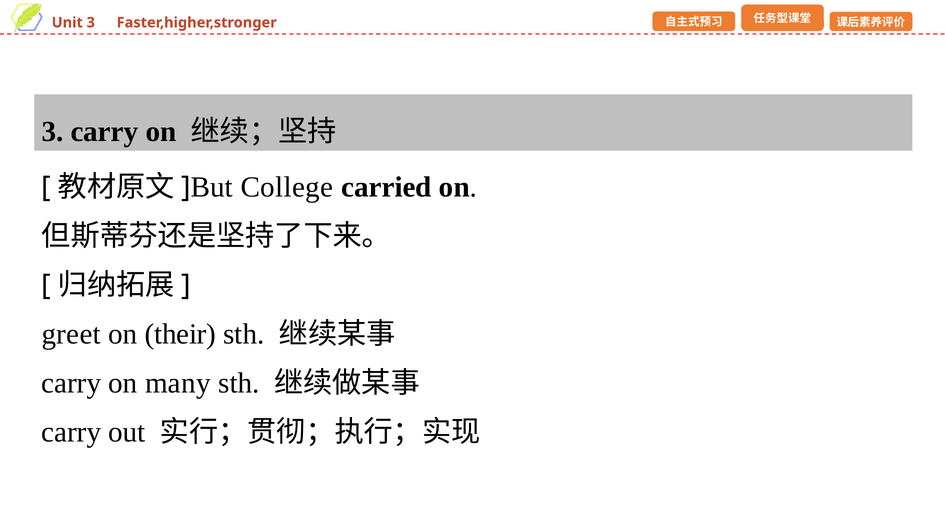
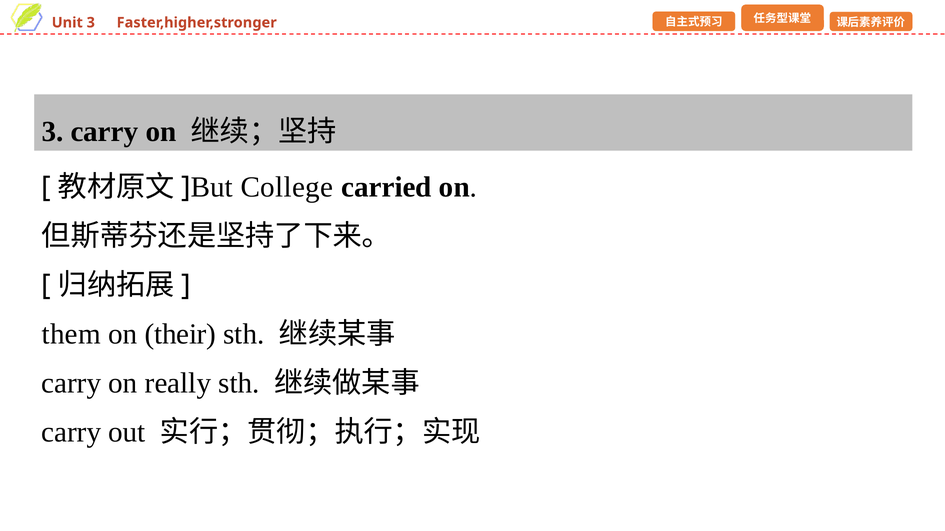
greet: greet -> them (71, 335)
many: many -> really (178, 384)
